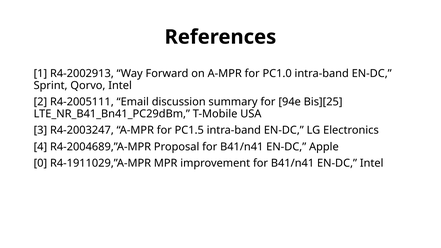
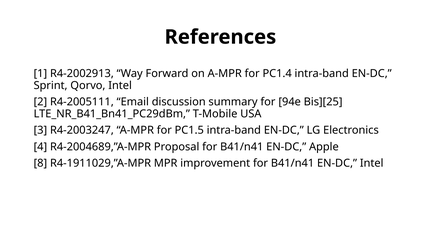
PC1.0: PC1.0 -> PC1.4 (277, 74)
0: 0 -> 8 (40, 163)
